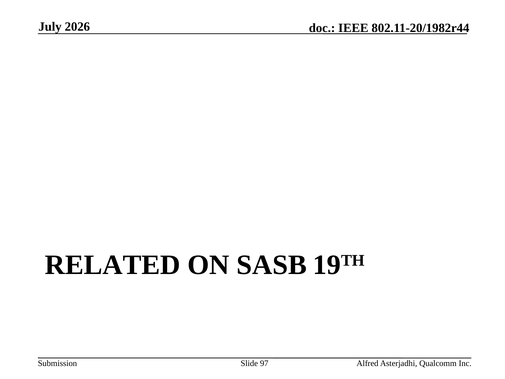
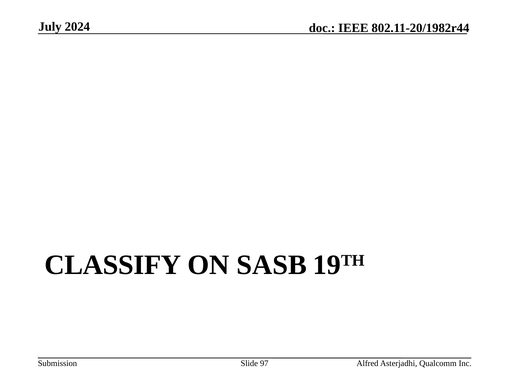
2026: 2026 -> 2024 (77, 27)
RELATED: RELATED -> CLASSIFY (113, 265)
